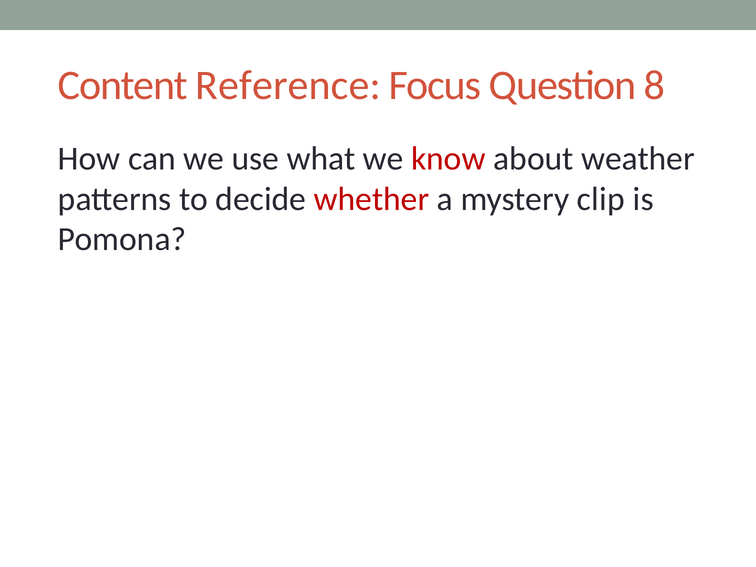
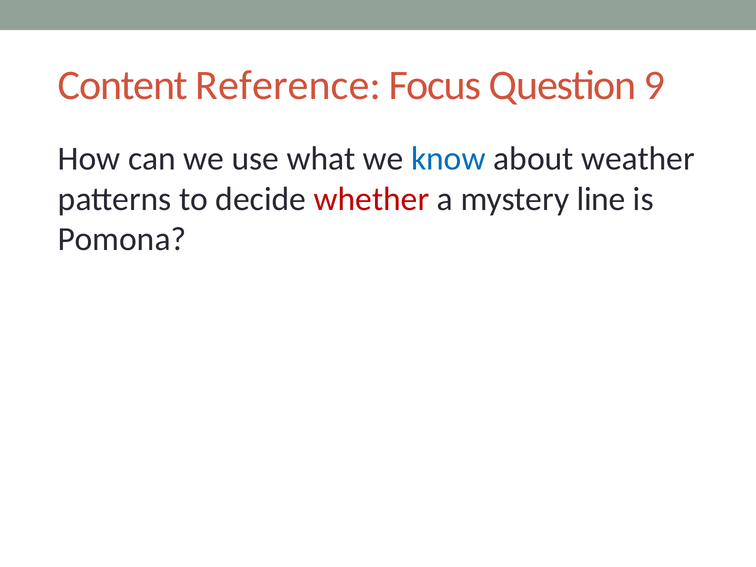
8: 8 -> 9 (655, 85)
know colour: red -> blue (448, 159)
clip: clip -> line (601, 199)
